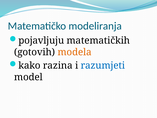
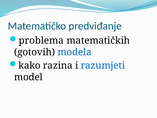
modeliranja: modeliranja -> predviđanje (95, 26)
pojavljuju: pojavljuju -> problema (41, 40)
modela colour: orange -> blue (75, 52)
